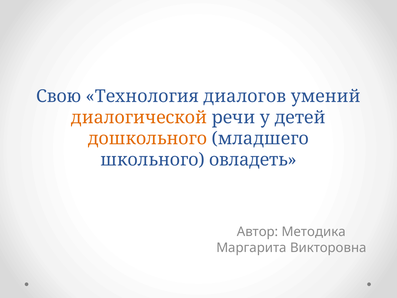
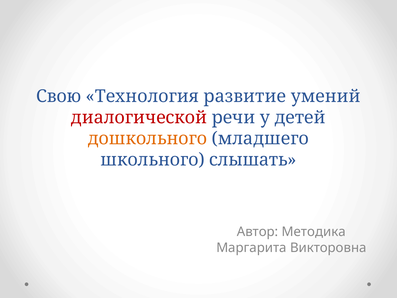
диалогов: диалогов -> развитие (245, 96)
диалогической colour: orange -> red (139, 117)
овладеть: овладеть -> слышать (253, 160)
